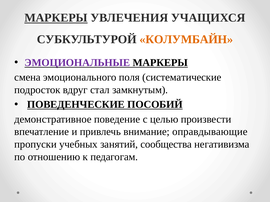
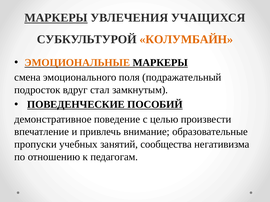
ЭМОЦИОНАЛЬНЫЕ colour: purple -> orange (77, 63)
систематические: систематические -> подражательный (182, 78)
оправдывающие: оправдывающие -> образовательные (210, 132)
